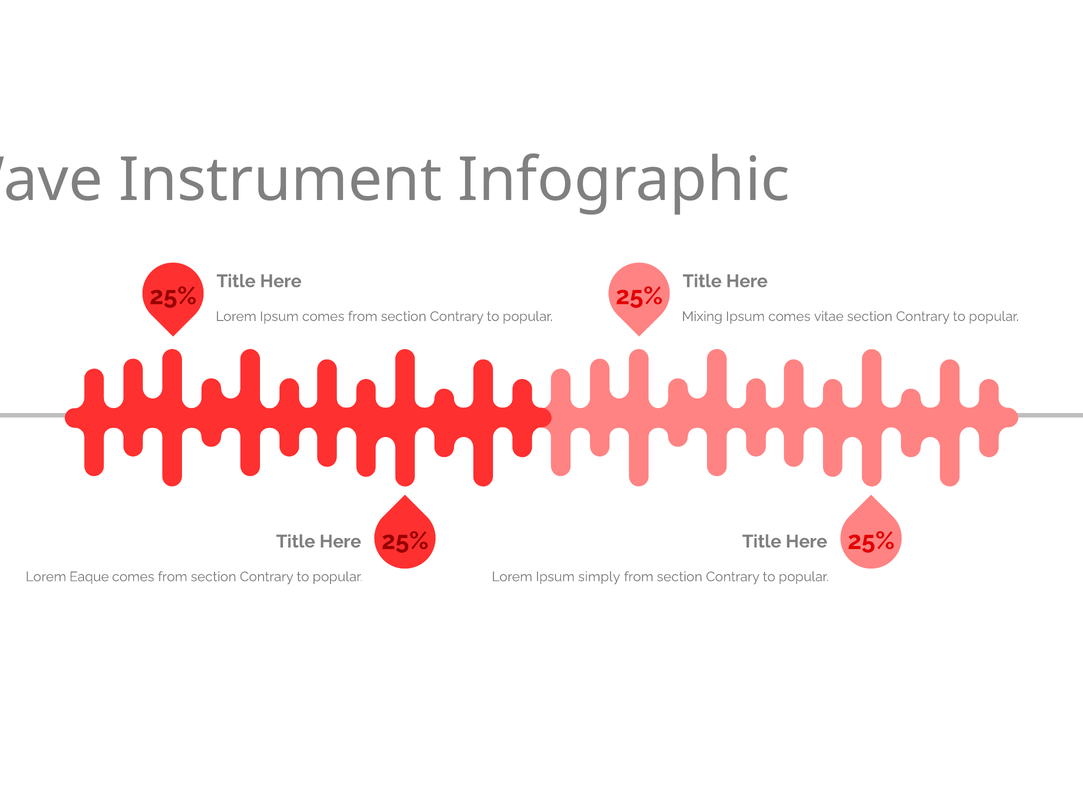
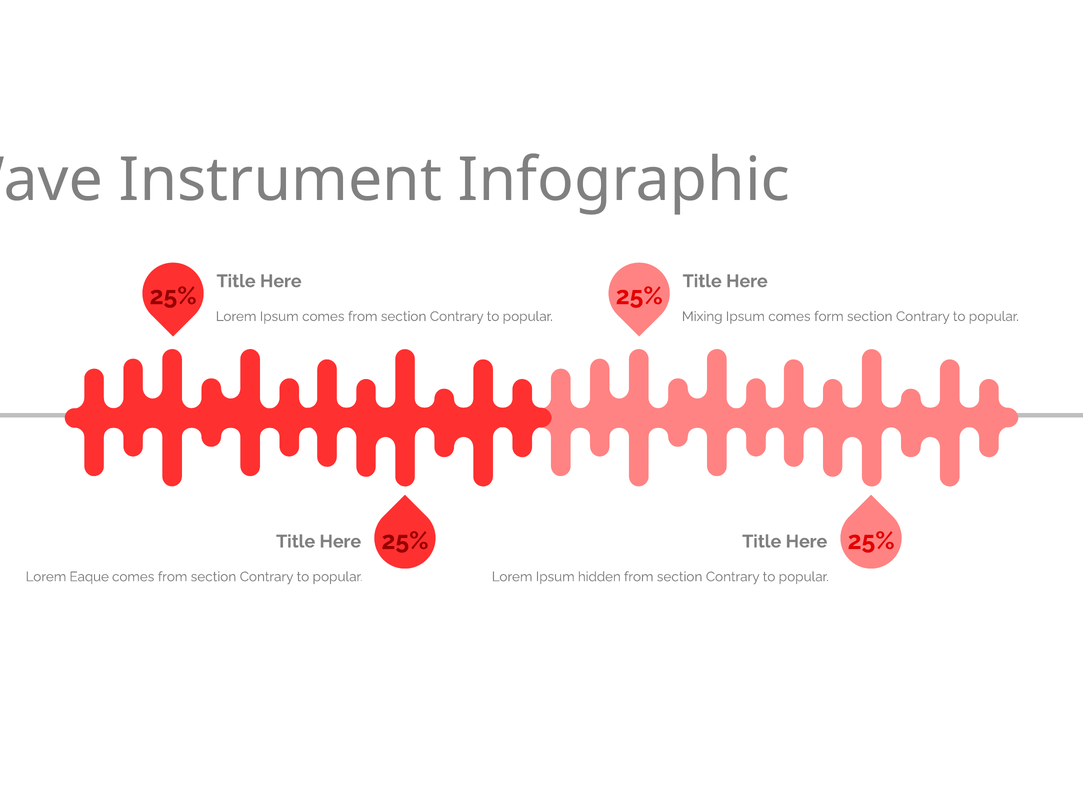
vitae: vitae -> form (829, 317)
simply: simply -> hidden (599, 577)
